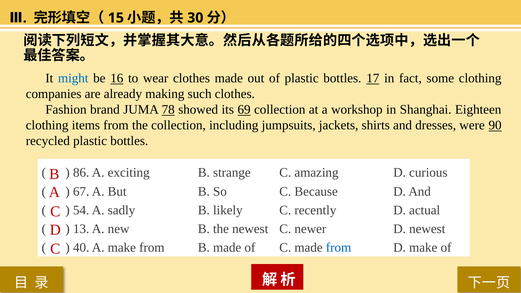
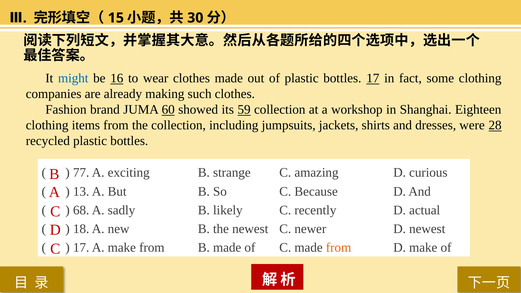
78: 78 -> 60 (168, 109)
69: 69 -> 59 (244, 109)
90: 90 -> 28 (495, 125)
86: 86 -> 77 (81, 173)
67: 67 -> 13 (81, 191)
54: 54 -> 68 (81, 210)
13: 13 -> 18 (81, 229)
40: 40 -> 17 (81, 248)
from colour: blue -> orange (339, 248)
